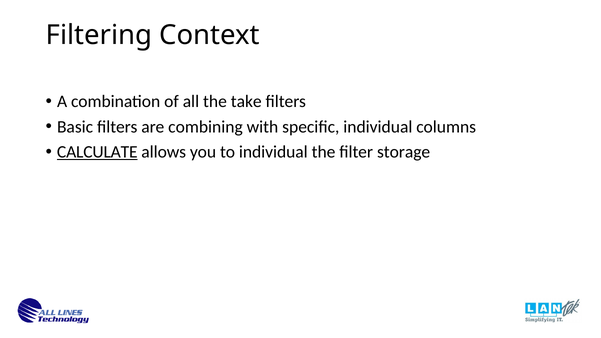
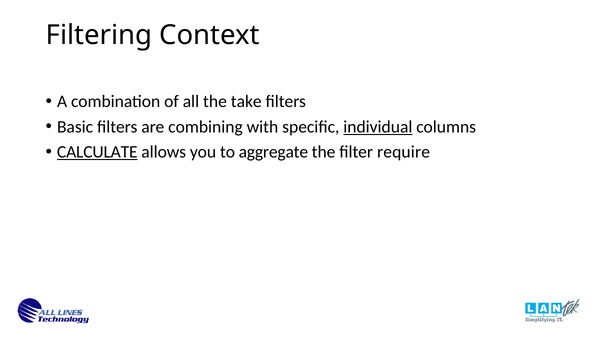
individual underline: none -> present (378, 127)
to individual: individual -> aggregate (273, 152)
storage: storage -> require (403, 152)
